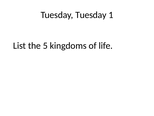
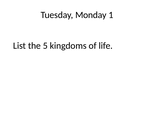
Tuesday Tuesday: Tuesday -> Monday (91, 15)
